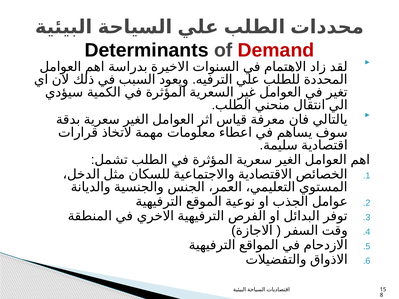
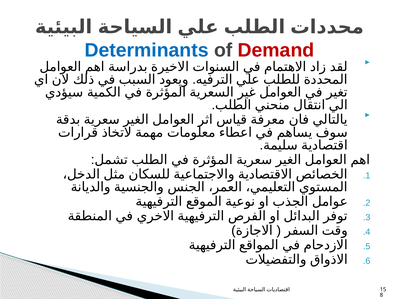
Determinants colour: black -> blue (147, 50)
